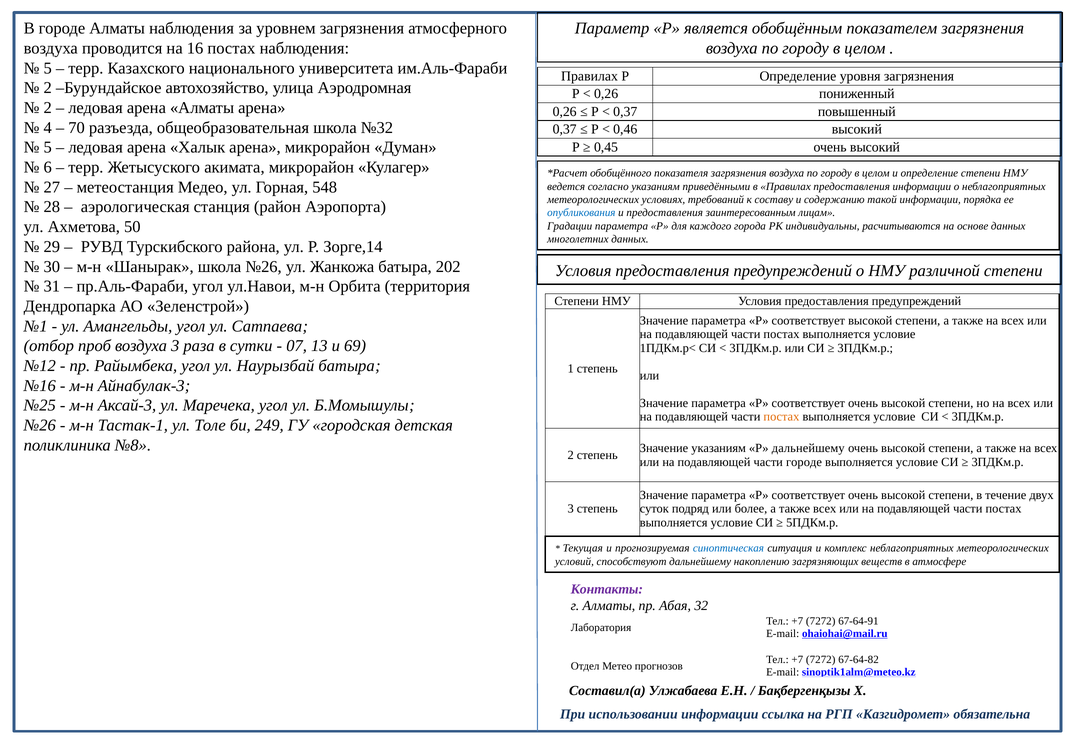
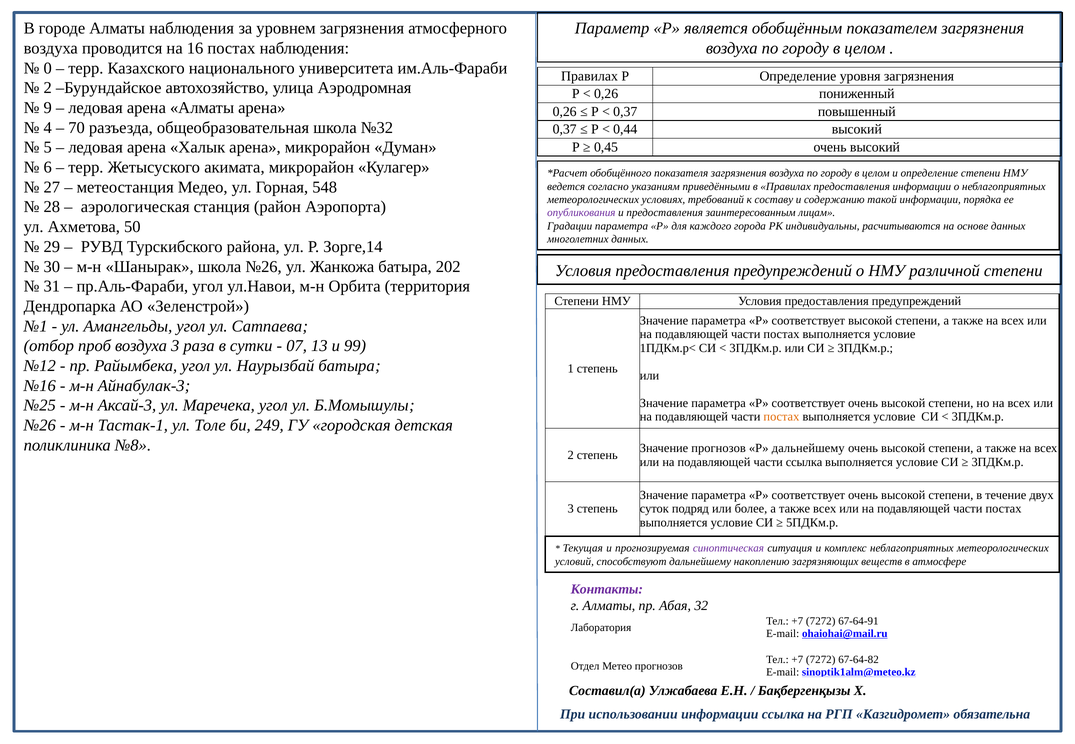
5: 5 -> 0 (48, 68)
2: 2 -> 9 (48, 108)
0,46: 0,46 -> 0,44 (625, 129)
опубликования colour: blue -> purple (581, 213)
69: 69 -> 99 (355, 346)
Значение указаниям: указаниям -> прогнозов (719, 448)
части городе: городе -> ссылка (804, 462)
синоптическая colour: blue -> purple (728, 548)
